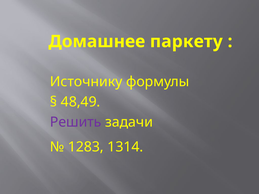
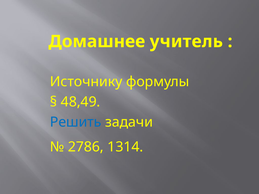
паркету: паркету -> учитель (186, 42)
Решить colour: purple -> blue (76, 122)
1283: 1283 -> 2786 (86, 147)
